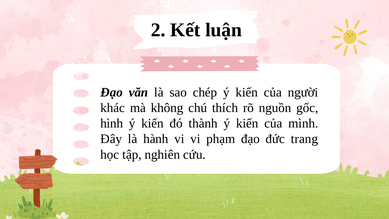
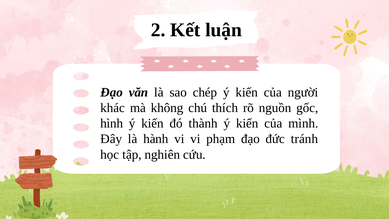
trang: trang -> tránh (305, 139)
